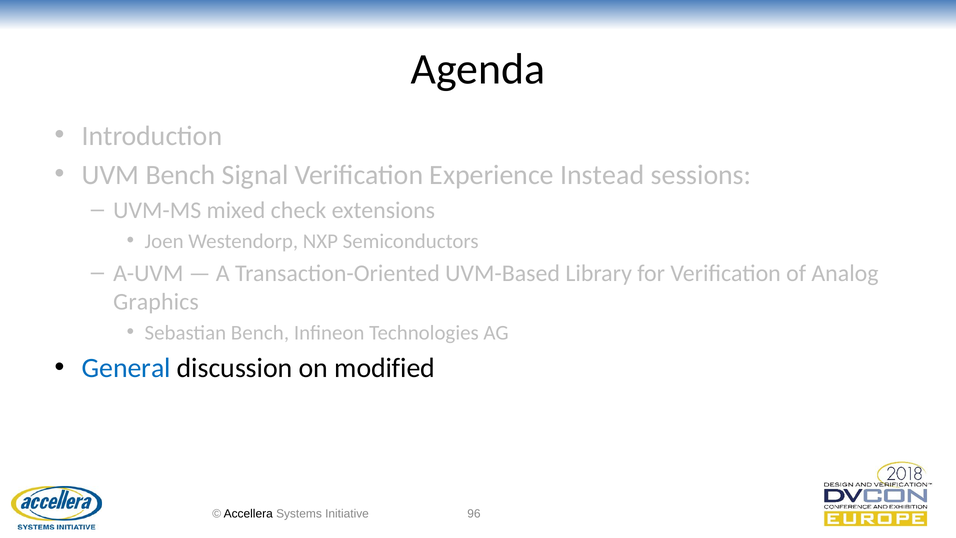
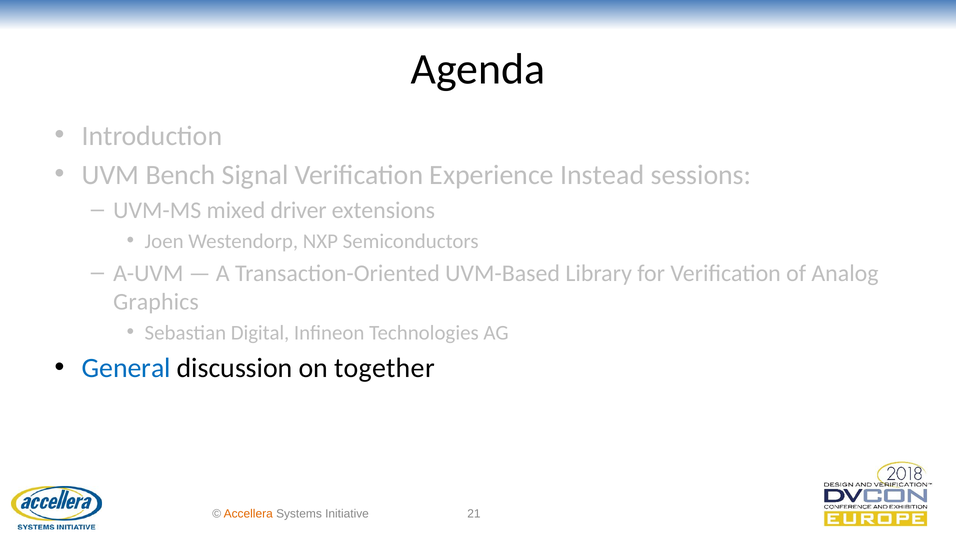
check: check -> driver (299, 210)
Sebastian Bench: Bench -> Digital (260, 333)
modified: modified -> together (385, 368)
Accellera colour: black -> orange (248, 514)
96: 96 -> 21 (474, 514)
